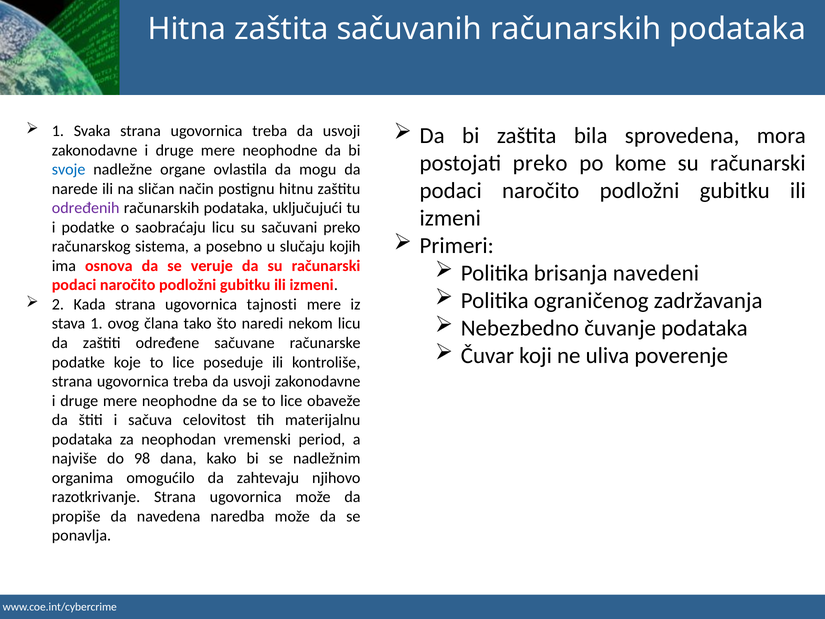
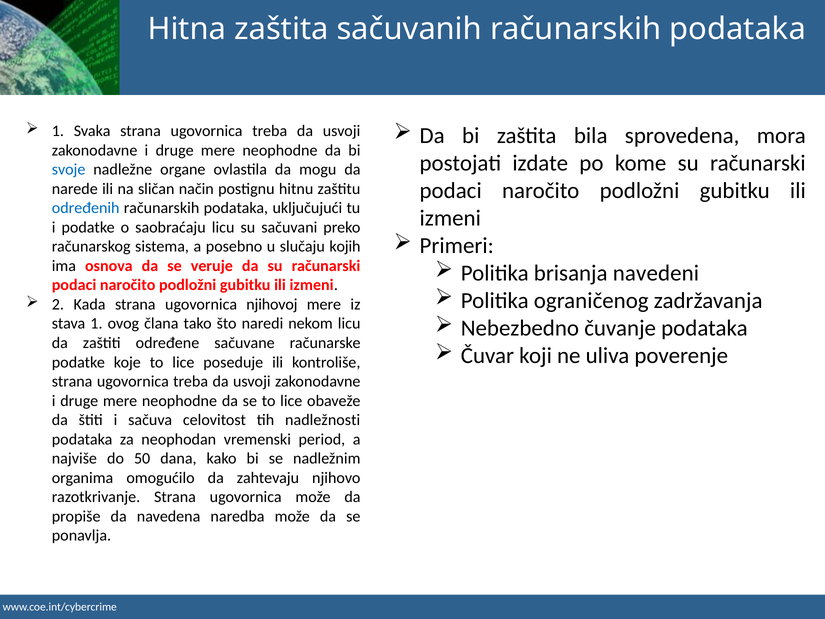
postojati preko: preko -> izdate (540, 163)
određenih colour: purple -> blue (86, 208)
tajnosti: tajnosti -> njihovoj (272, 304)
materijalnu: materijalnu -> nadležnosti (323, 420)
98: 98 -> 50 (142, 458)
